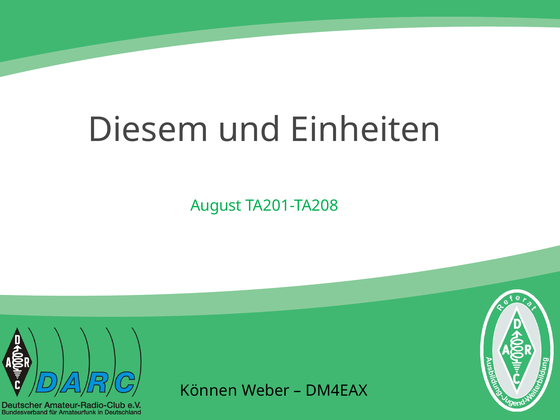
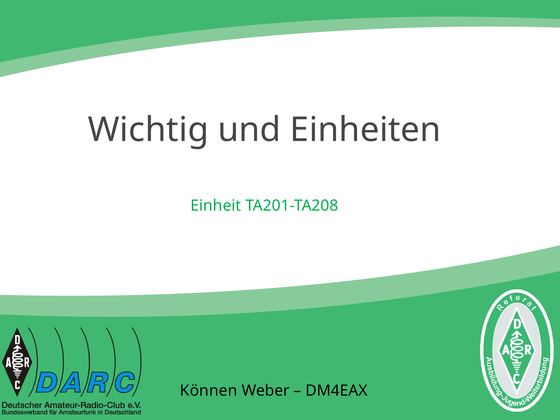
Diesem: Diesem -> Wichtig (148, 130)
August: August -> Einheit (216, 206)
